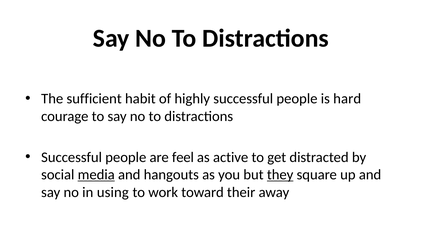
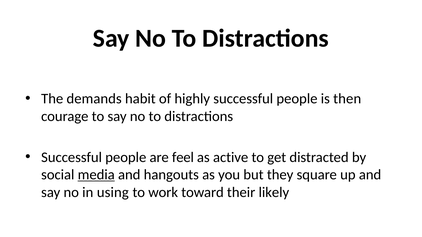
sufficient: sufficient -> demands (94, 99)
hard: hard -> then (347, 99)
they underline: present -> none (280, 175)
away: away -> likely (274, 193)
